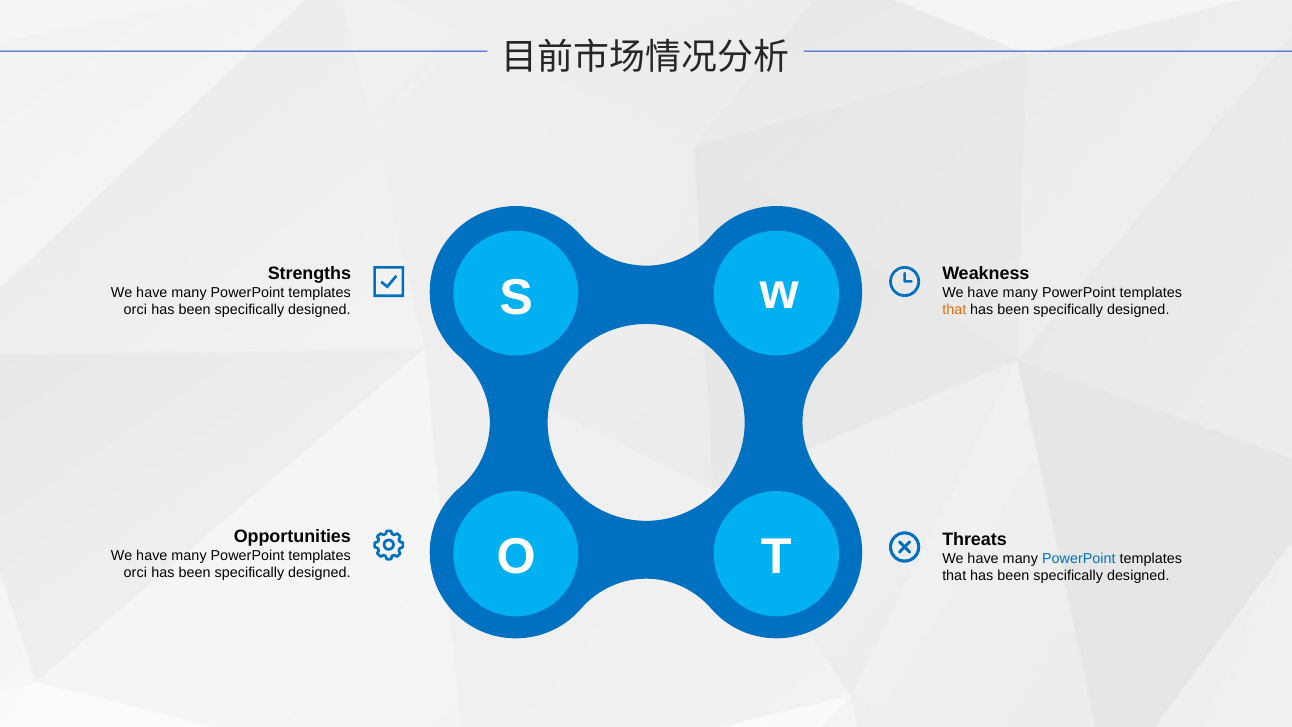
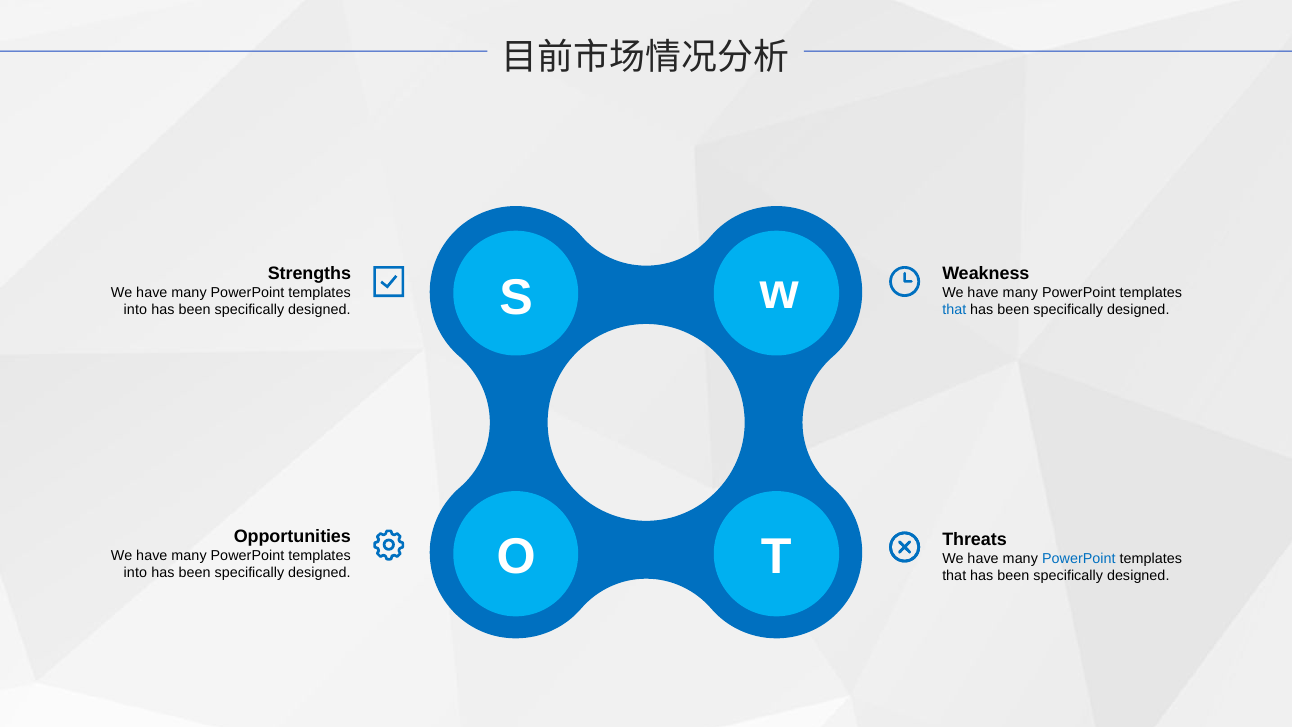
orci: orci -> into (135, 310)
that colour: orange -> blue (954, 310)
orci: orci -> into (135, 573)
